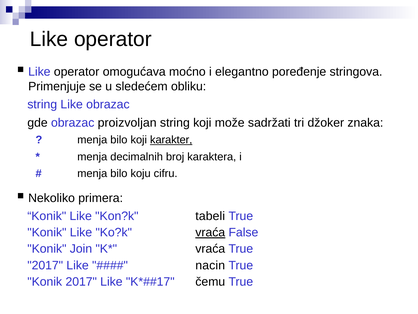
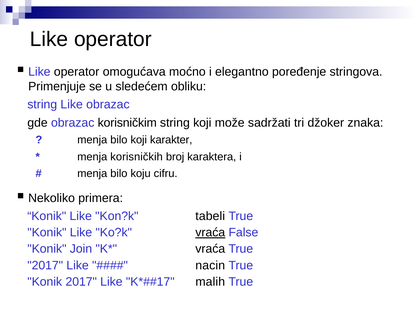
proizvoljan: proizvoljan -> korisničkim (127, 122)
karakter underline: present -> none (171, 140)
decimalnih: decimalnih -> korisničkih (137, 157)
čemu: čemu -> malih (210, 281)
